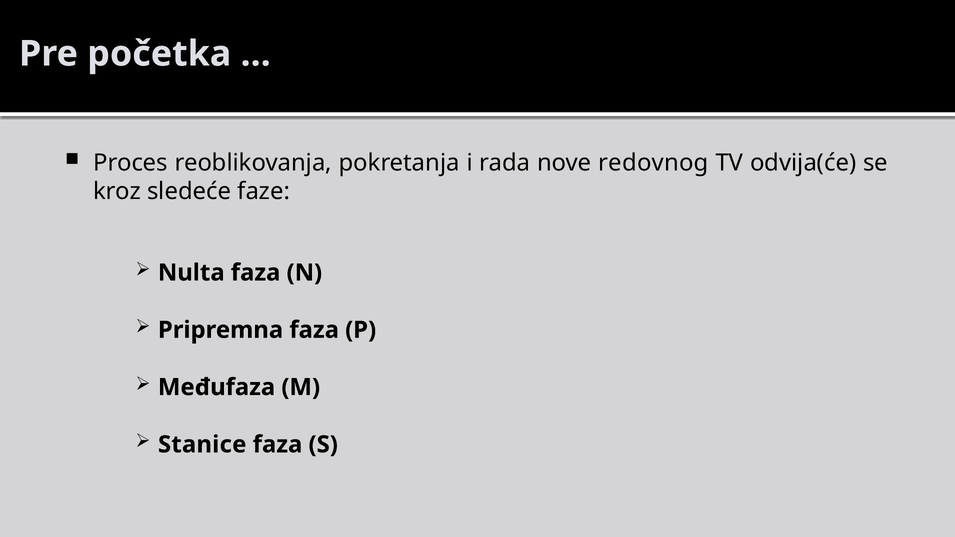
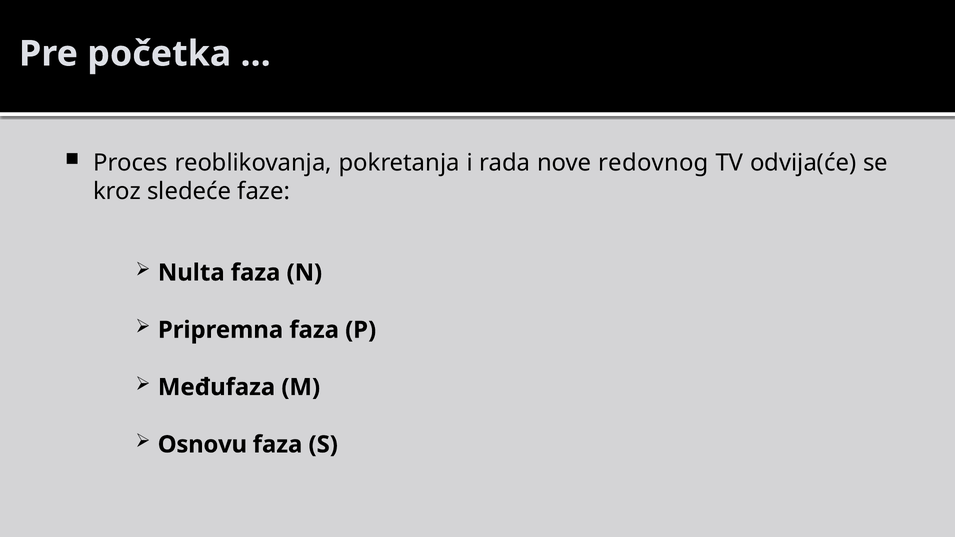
Stanice: Stanice -> Osnovu (202, 445)
